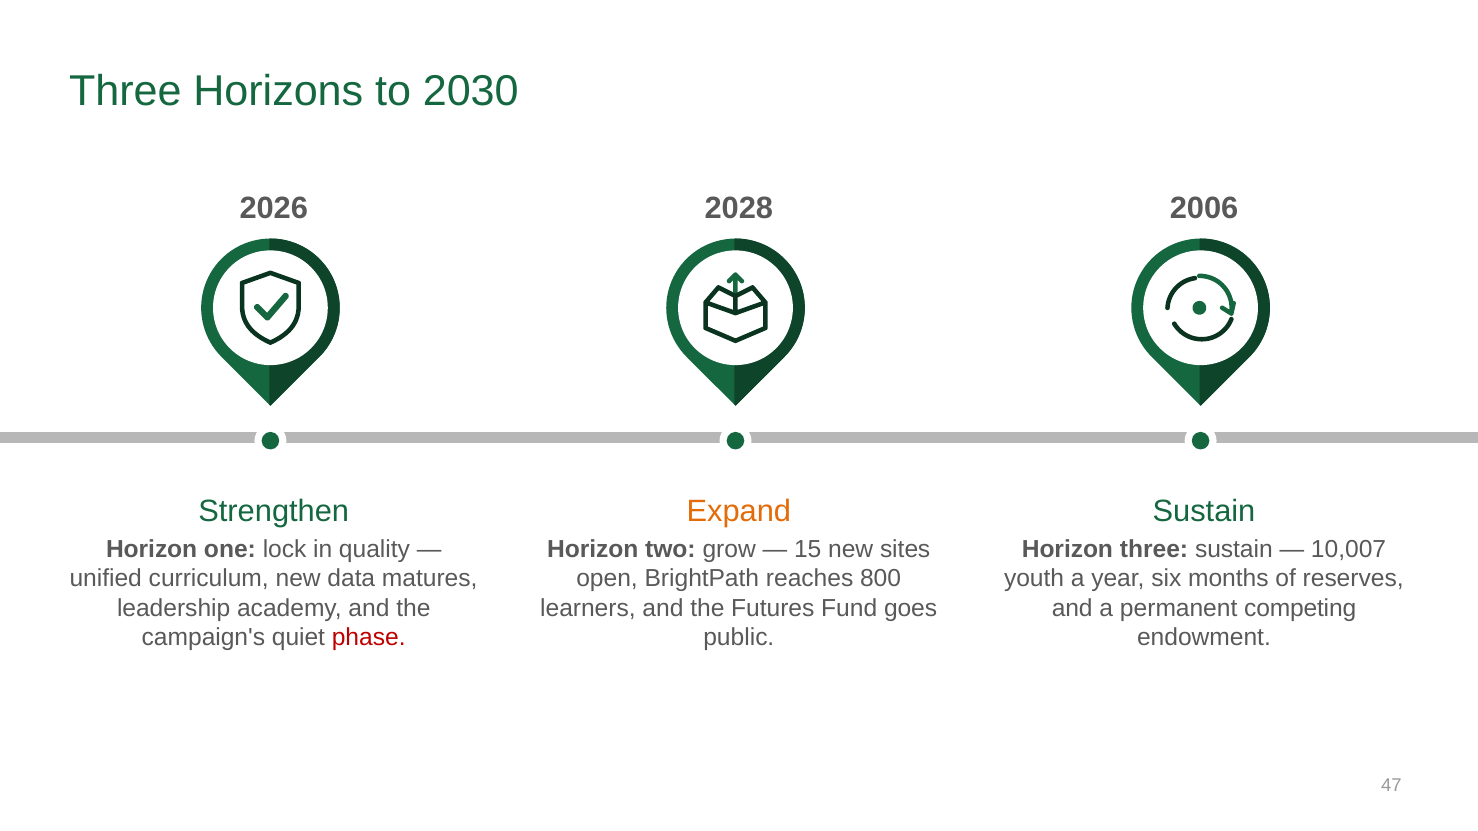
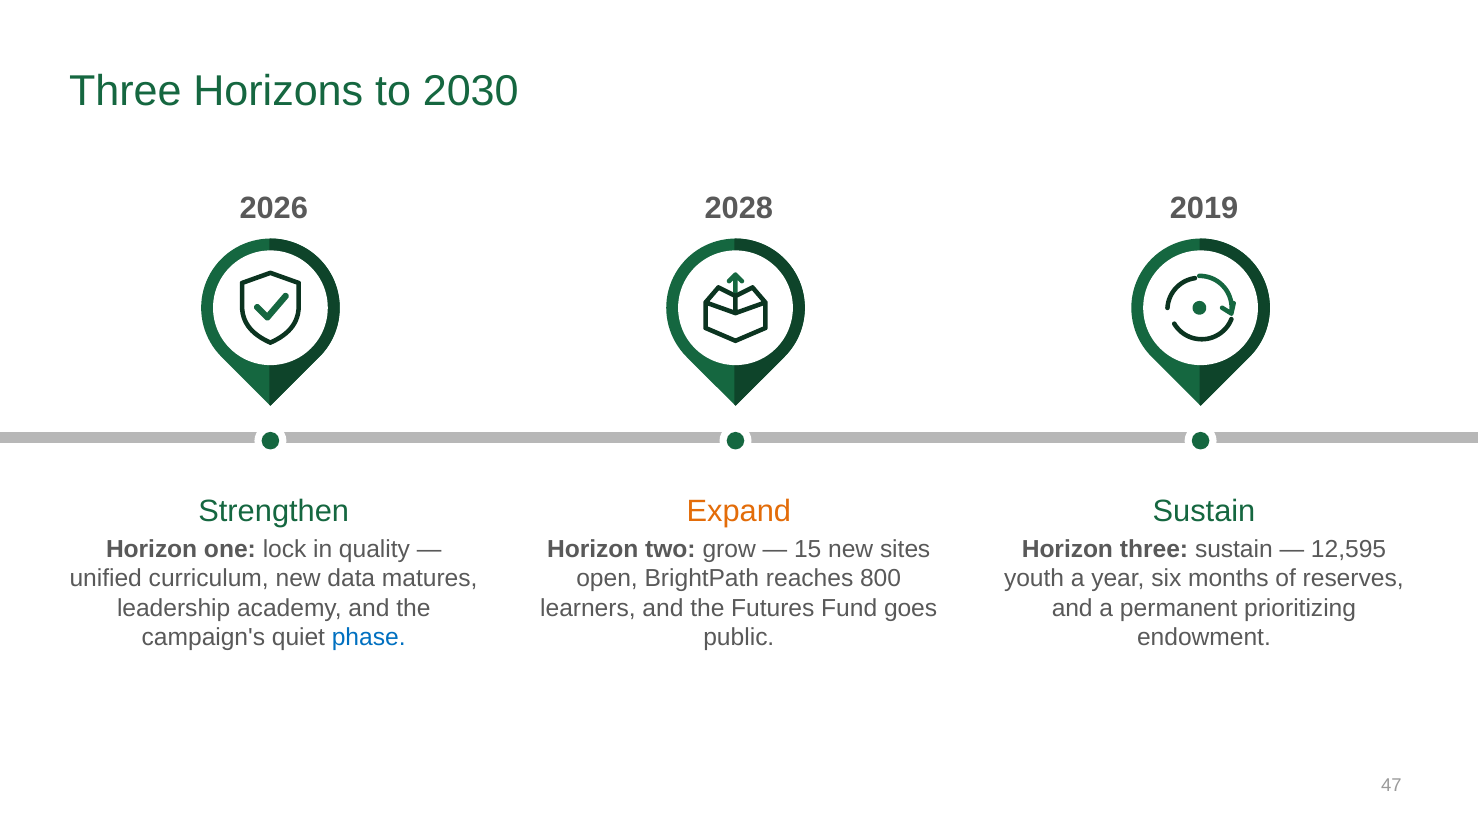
2006: 2006 -> 2019 (1204, 208)
10,007: 10,007 -> 12,595 (1349, 550)
competing: competing -> prioritizing (1300, 609)
phase colour: red -> blue (369, 638)
